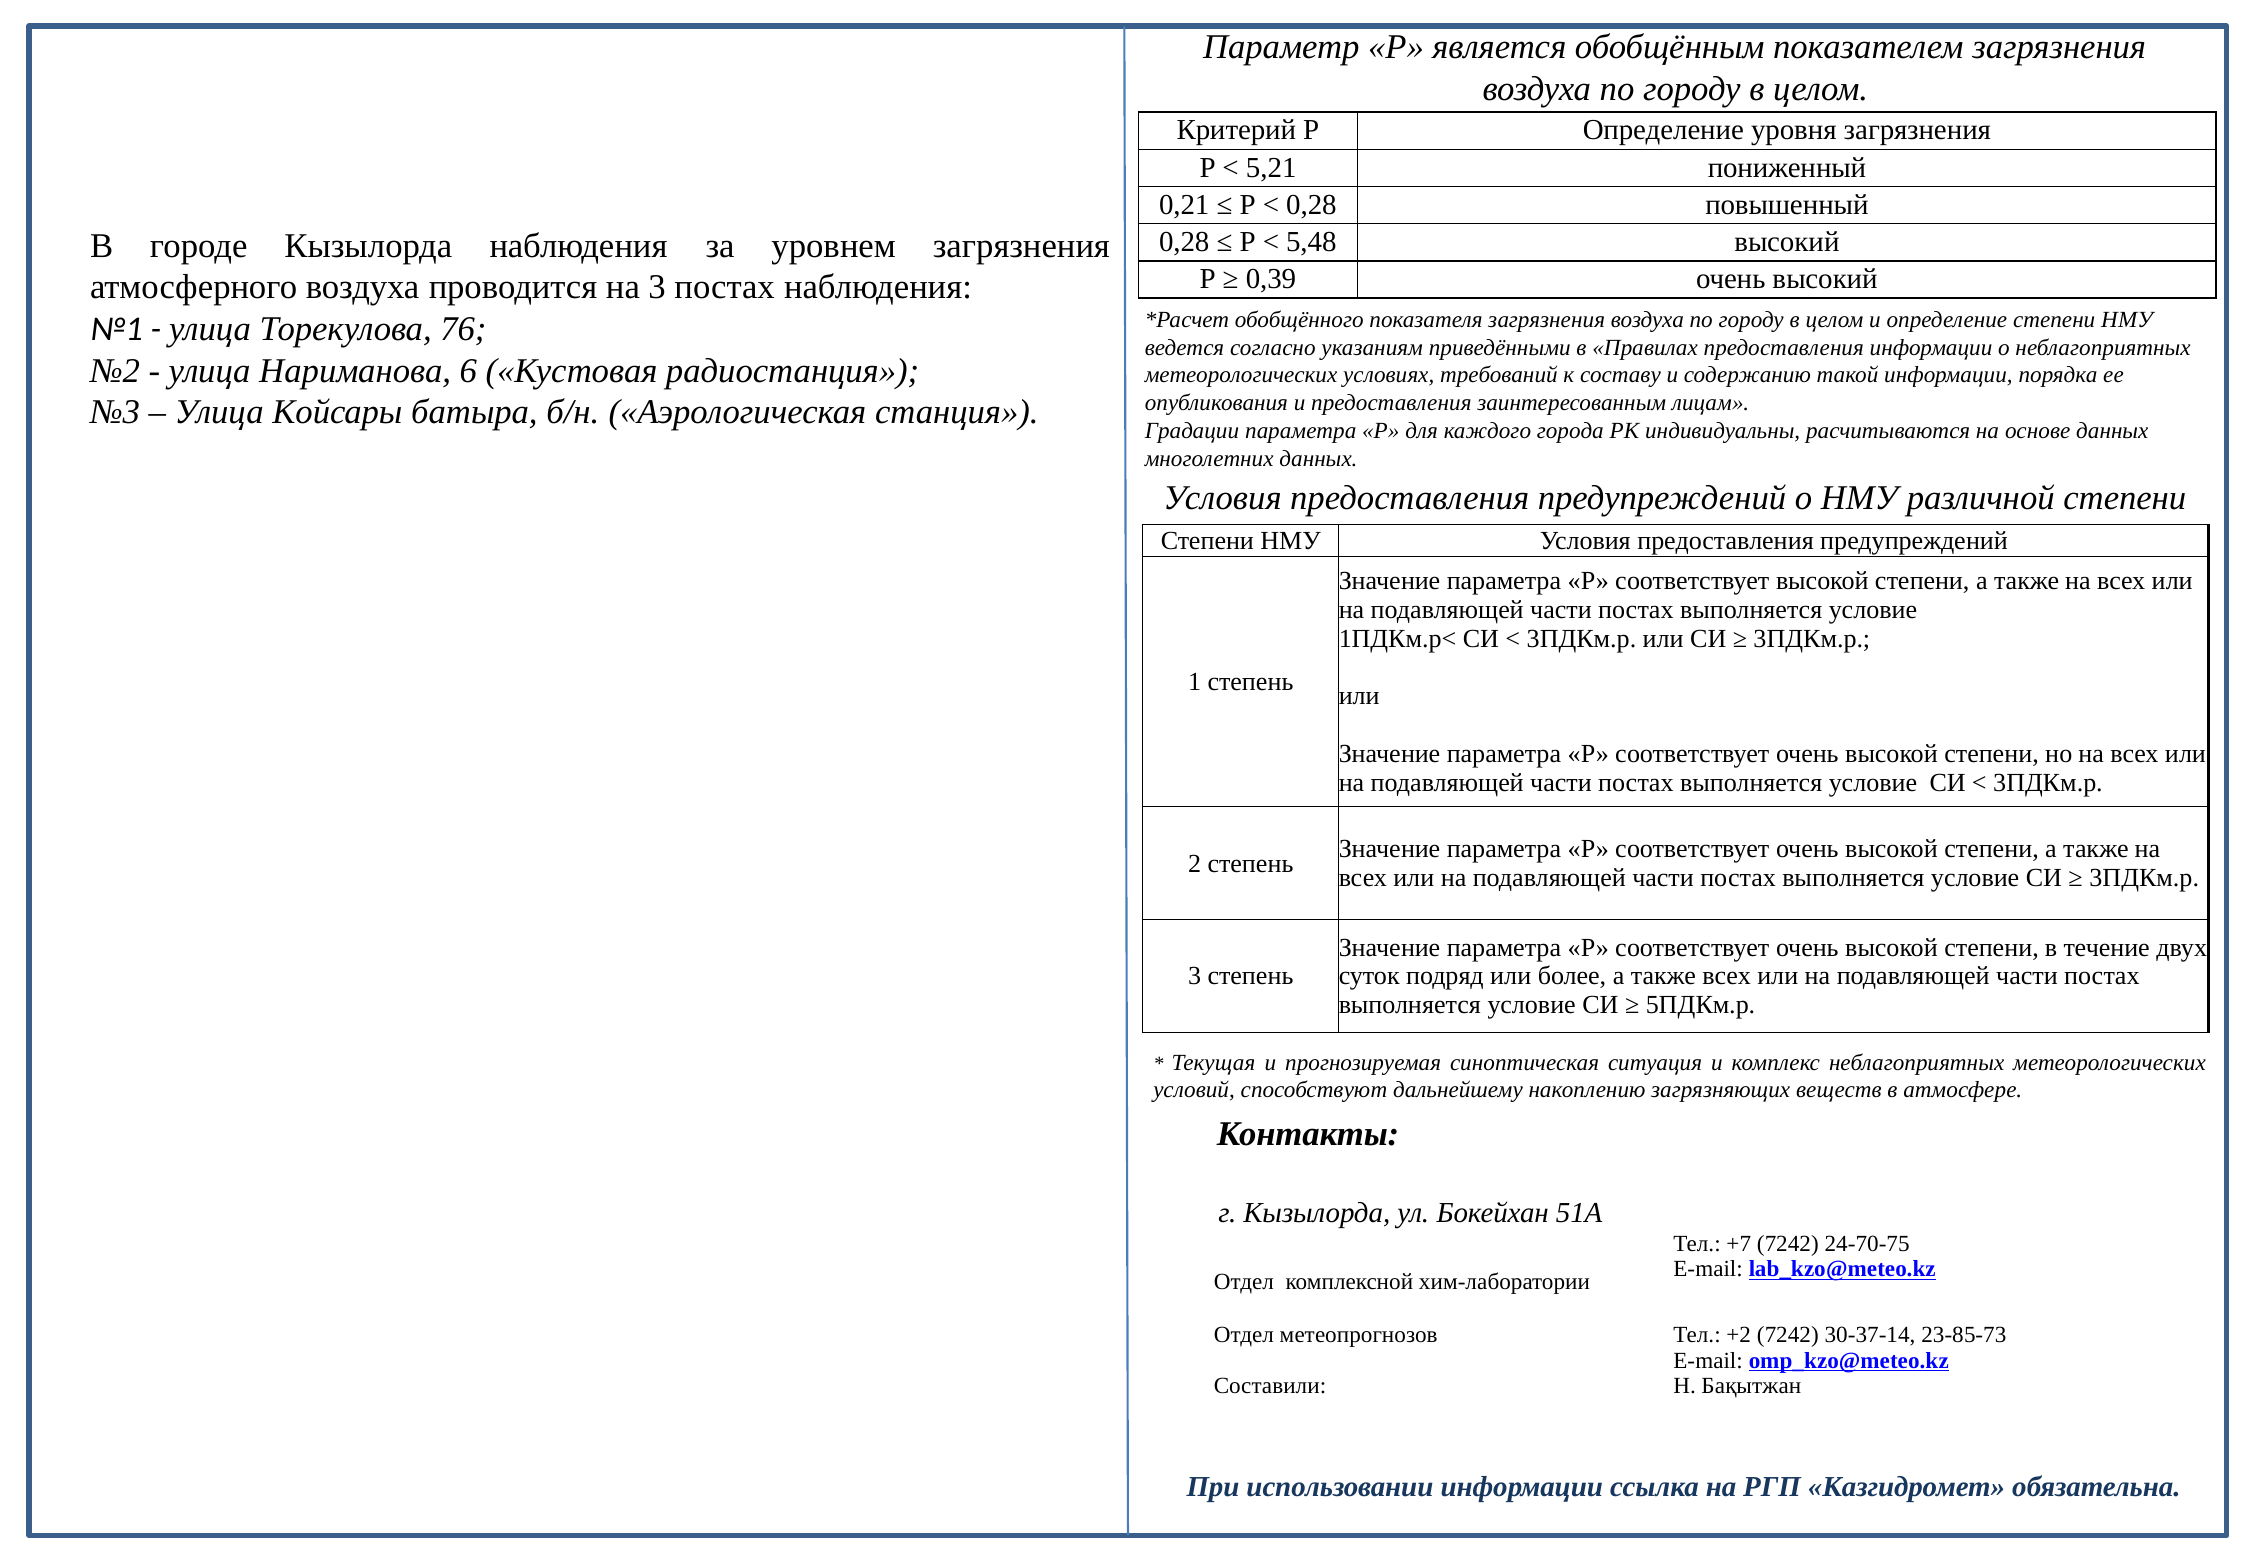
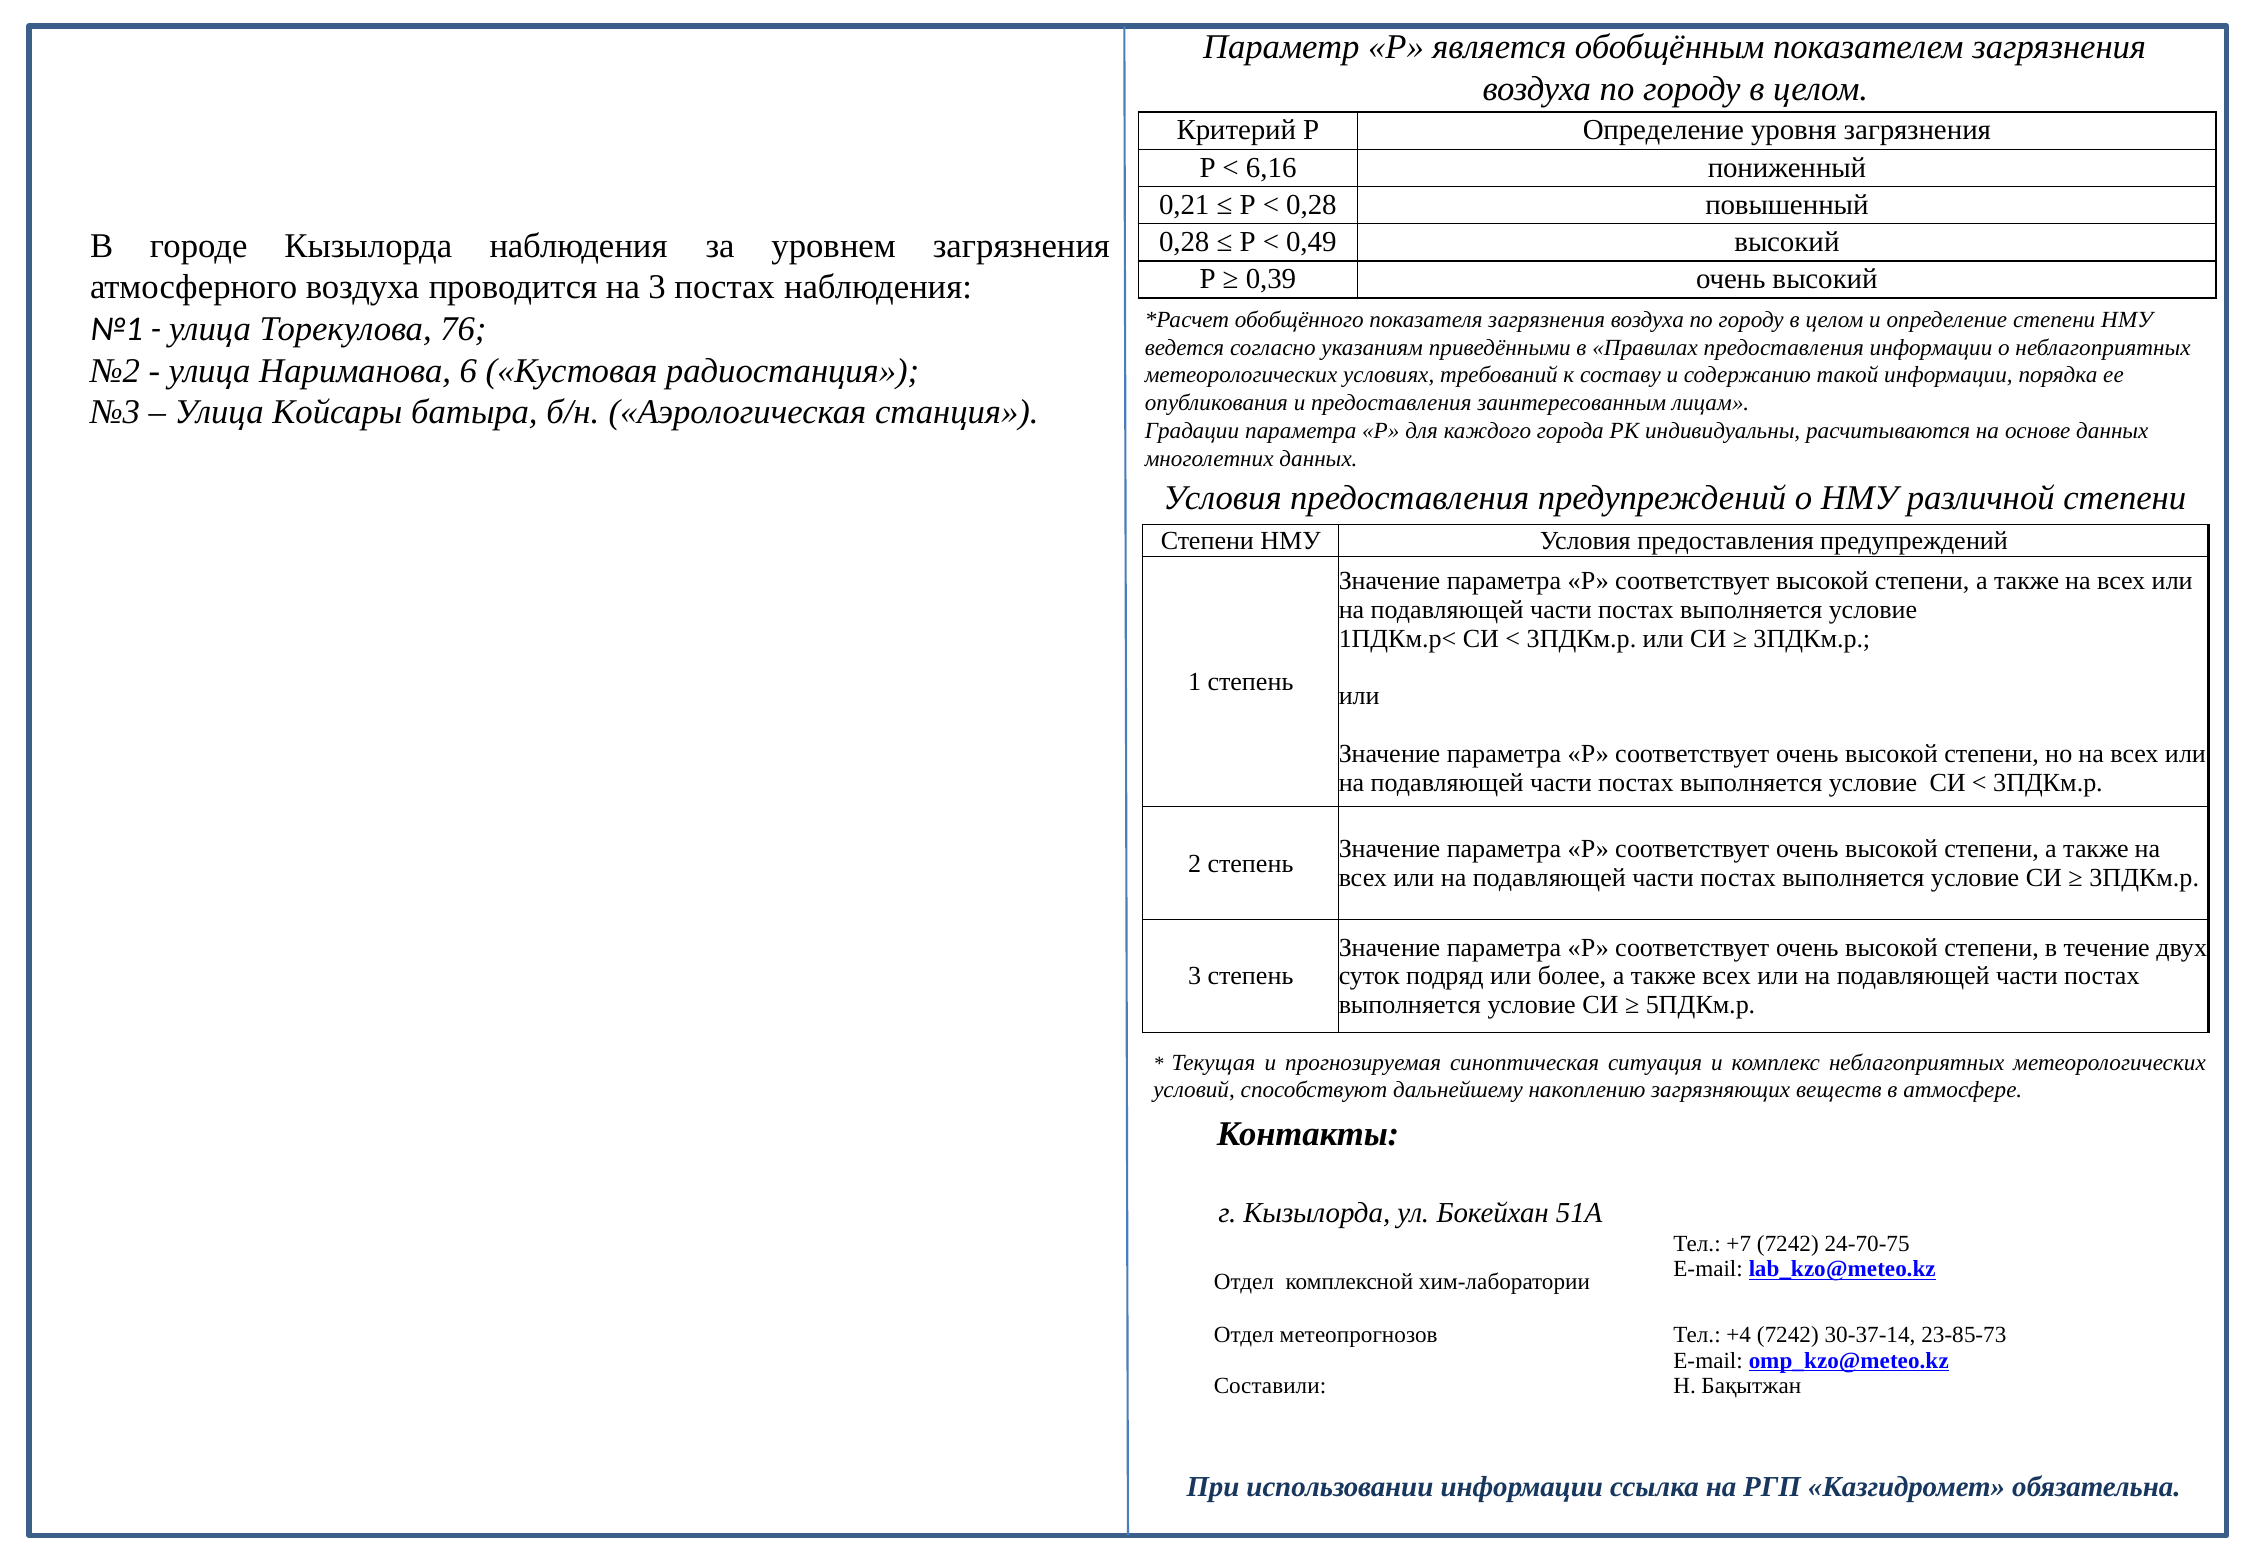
5,21: 5,21 -> 6,16 (1271, 168)
5,48: 5,48 -> 0,49 (1311, 242)
+2: +2 -> +4 (1739, 1335)
